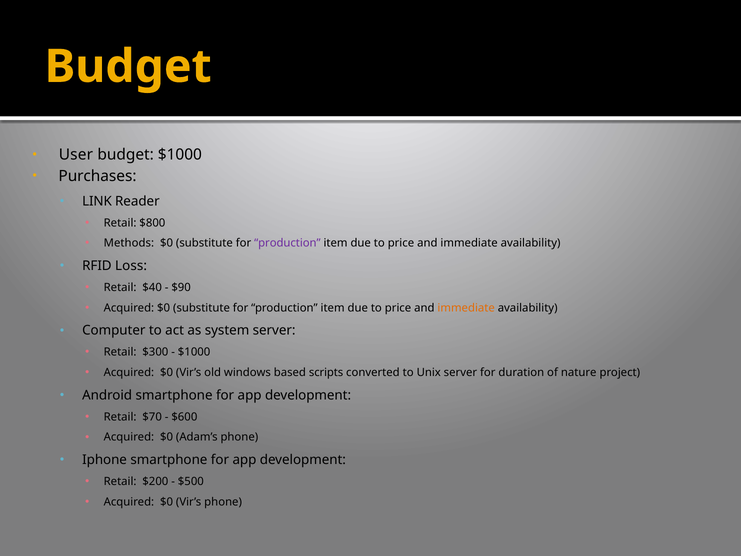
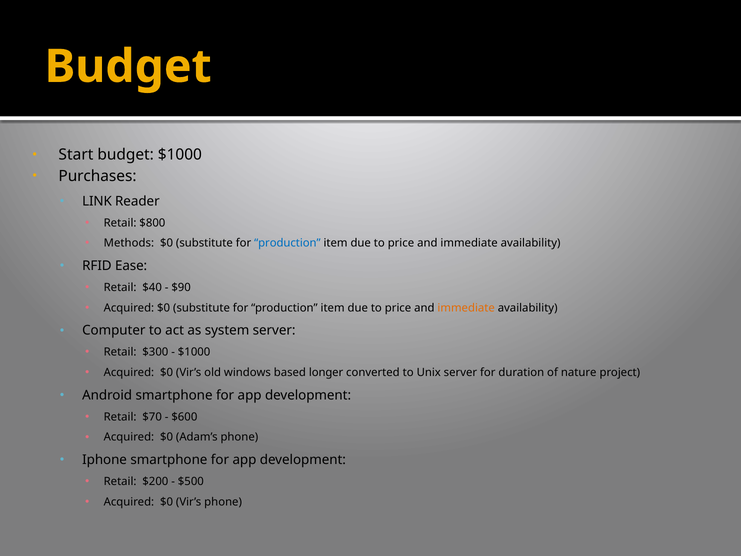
User: User -> Start (76, 155)
production colour: purple -> blue (287, 243)
Loss: Loss -> Ease (131, 266)
scripts: scripts -> longer (326, 372)
